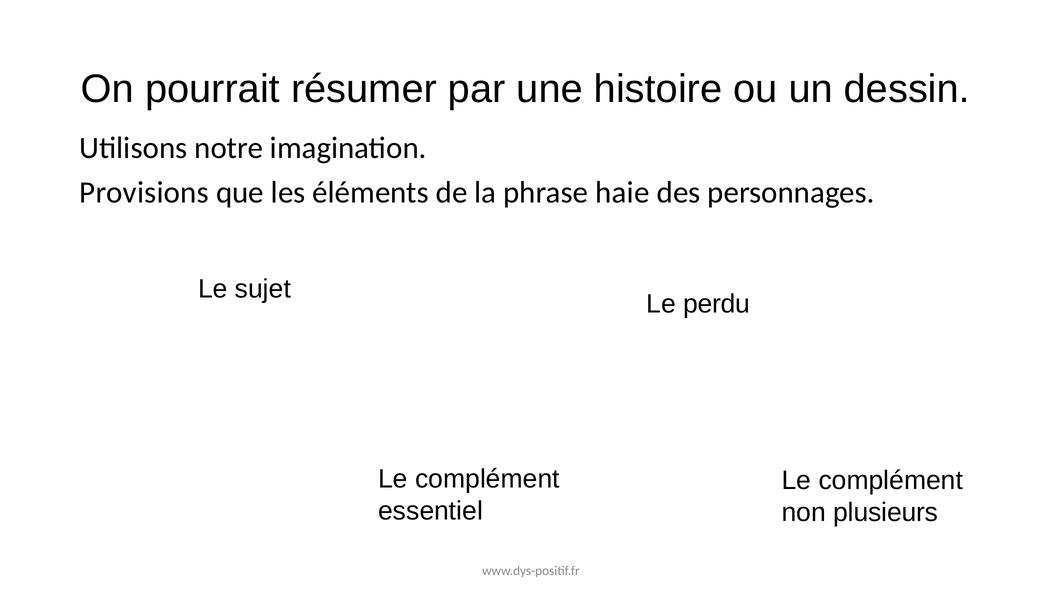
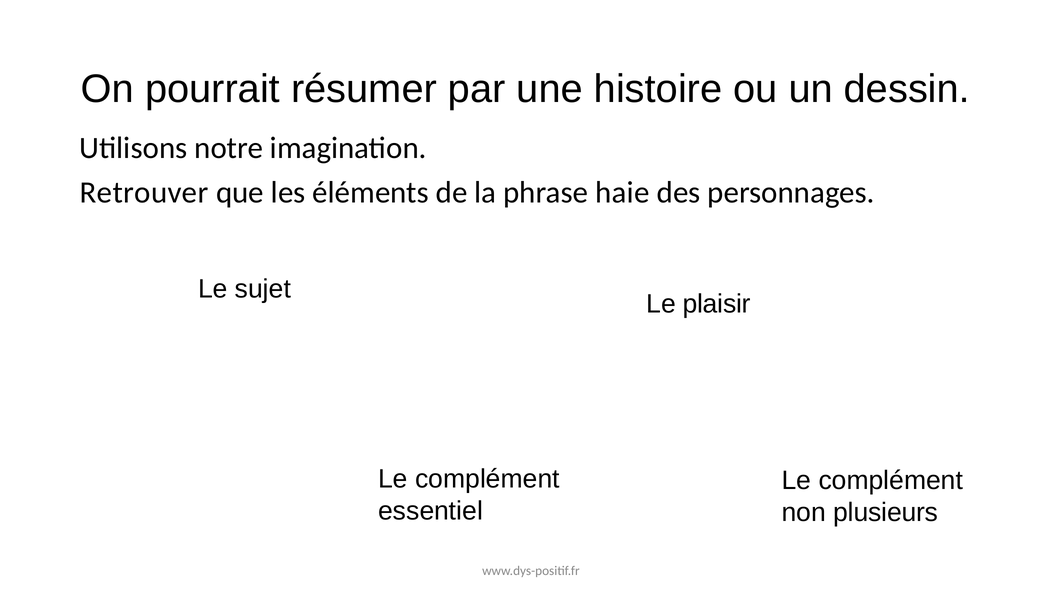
Provisions: Provisions -> Retrouver (144, 192)
perdu: perdu -> plaisir (717, 304)
